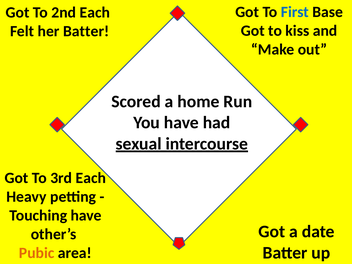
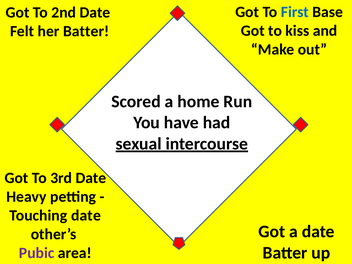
2nd Each: Each -> Date (95, 12)
3rd Each: Each -> Date (91, 178)
Touching have: have -> date (86, 215)
Pubic colour: orange -> purple (37, 253)
